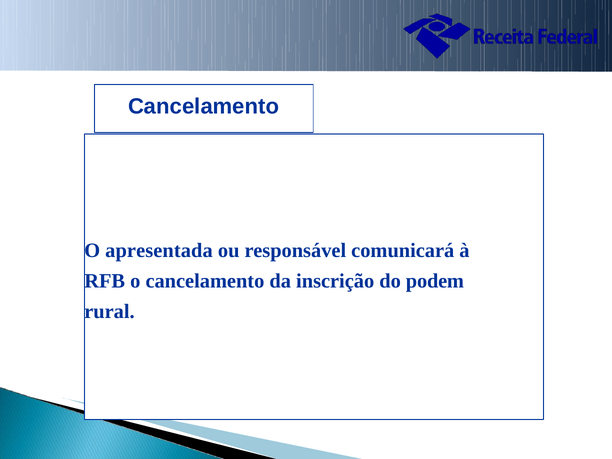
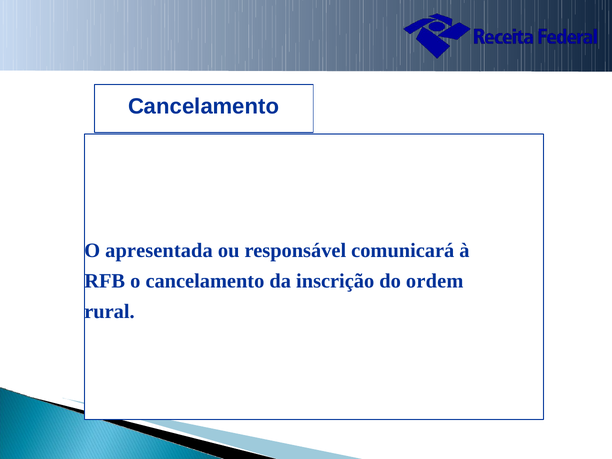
podem: podem -> ordem (435, 281)
